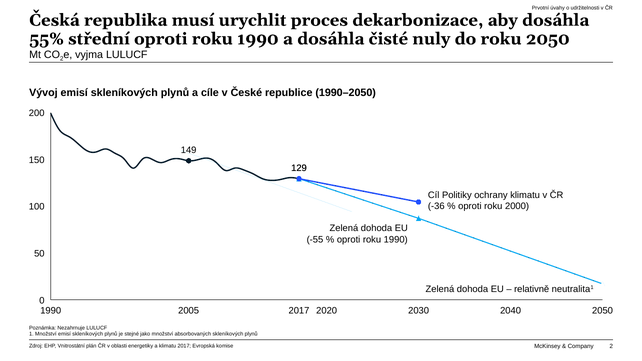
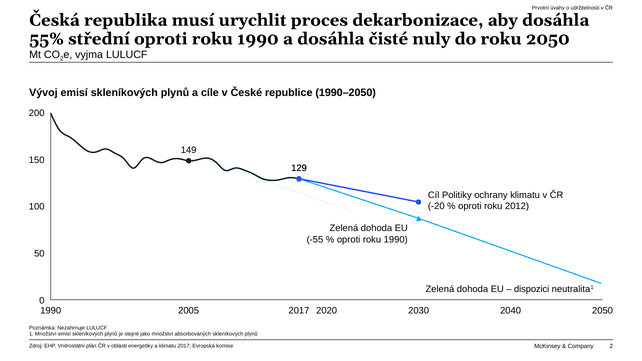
-36: -36 -> -20 (436, 206)
2000: 2000 -> 2012 (517, 206)
relativně: relativně -> dispozici (532, 289)
